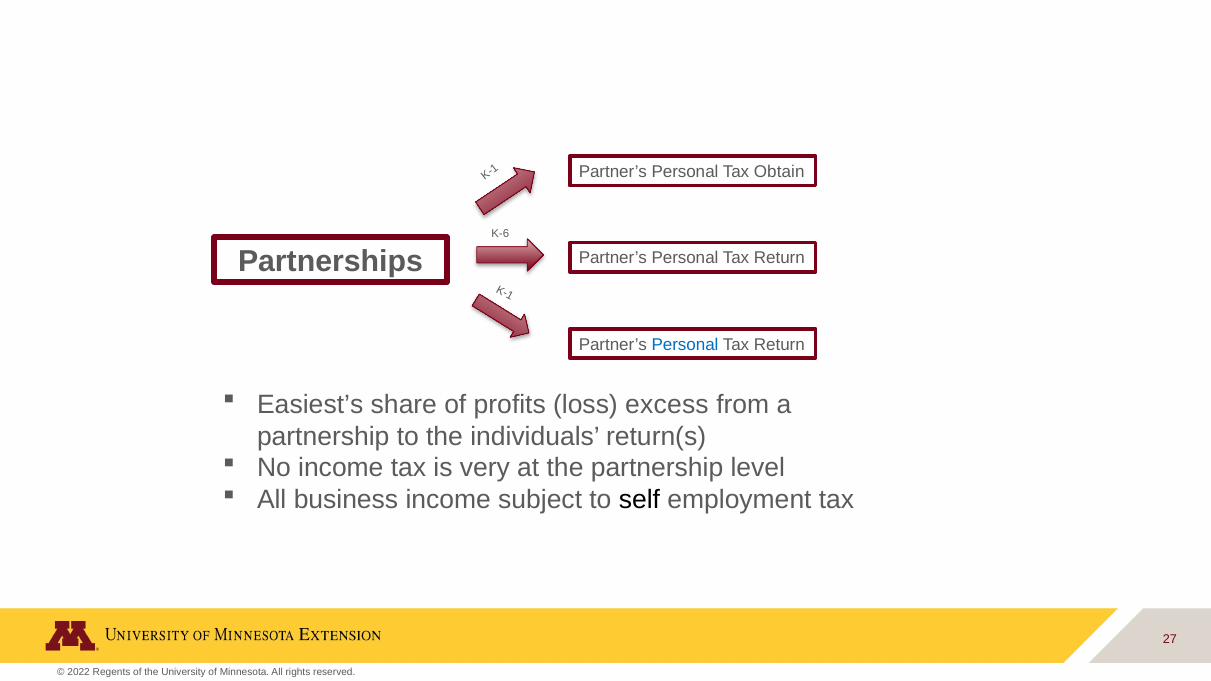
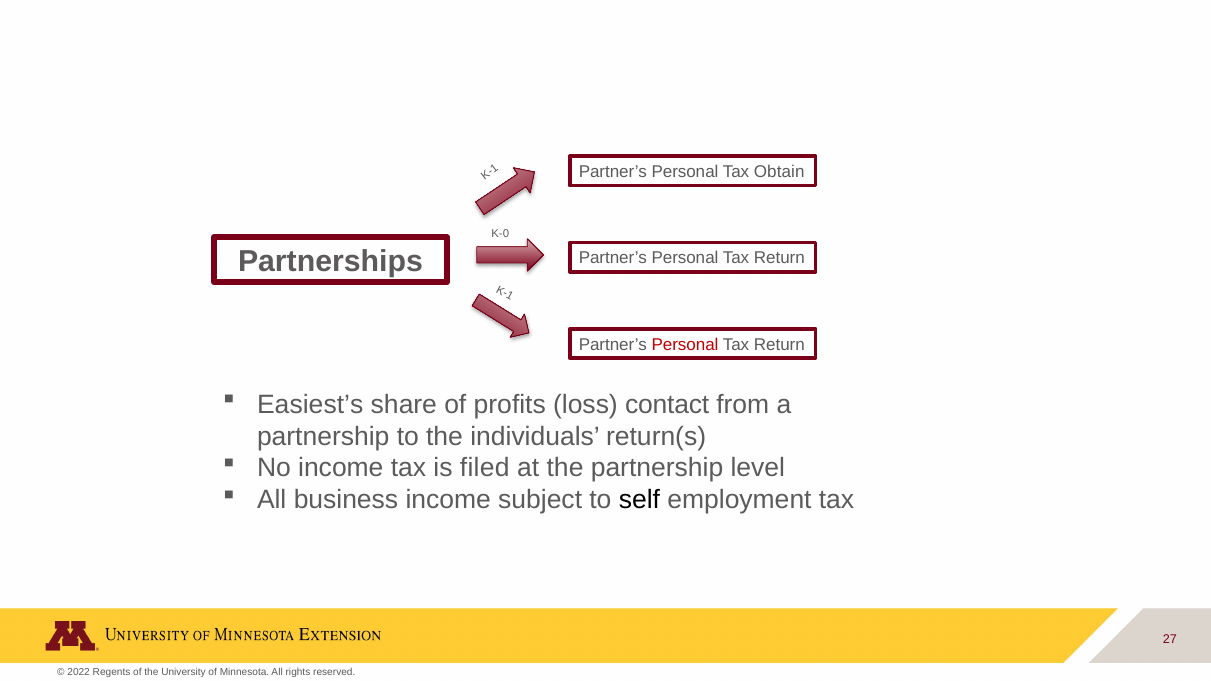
K-6: K-6 -> K-0 (500, 233)
Personal colour: blue -> red (685, 345)
excess: excess -> contact (667, 405)
very: very -> filed (485, 468)
